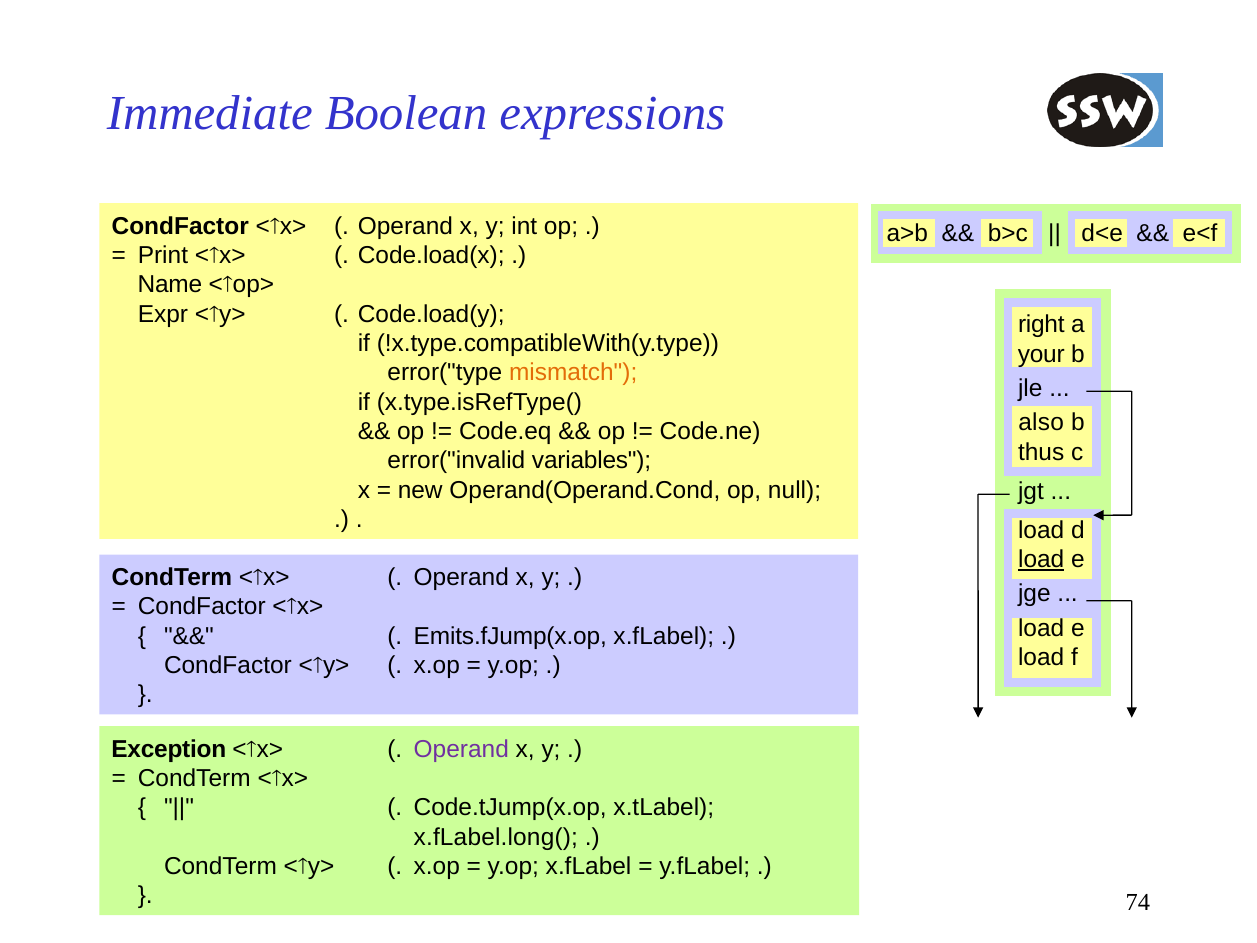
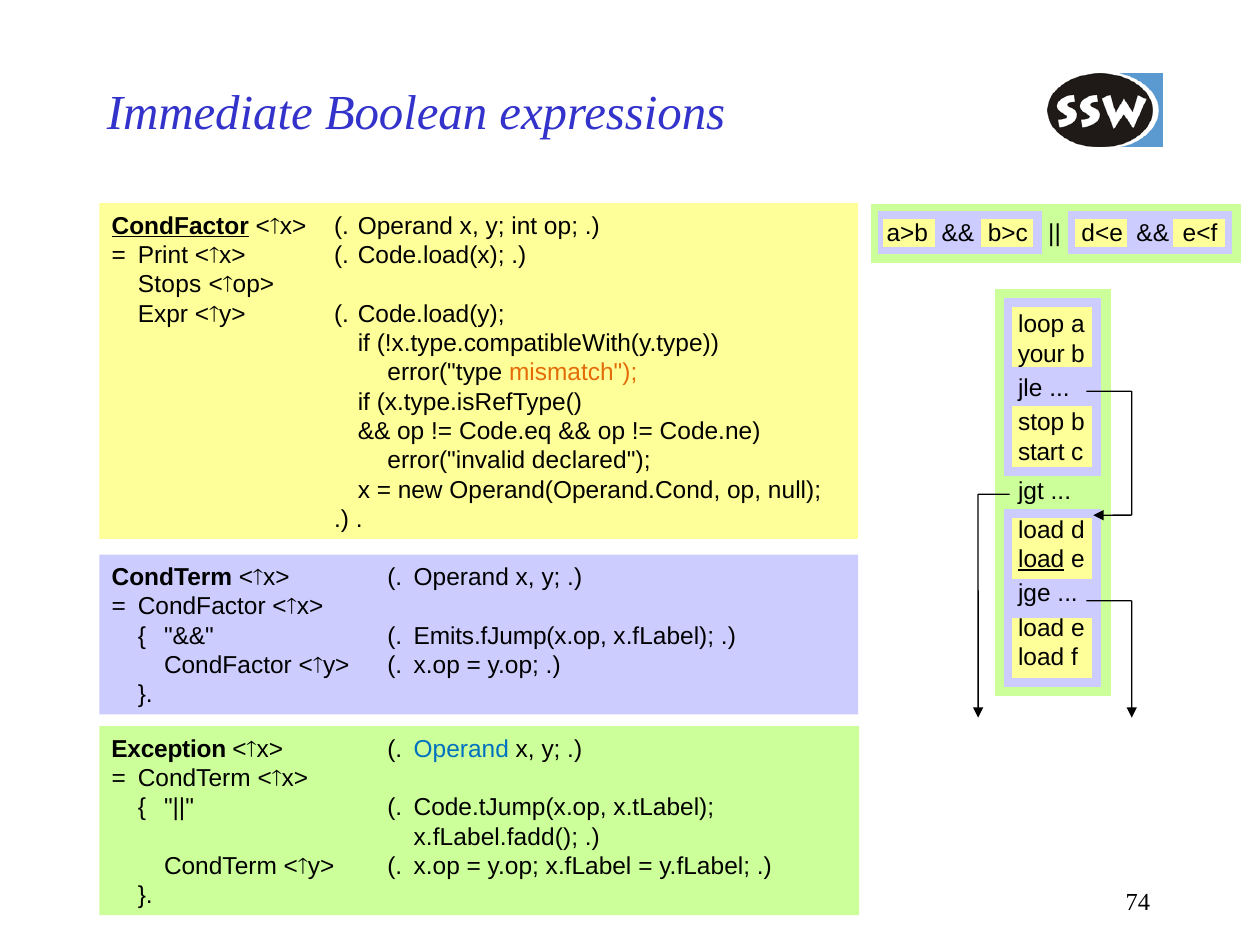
CondFactor underline: none -> present (180, 226)
Name: Name -> Stops (170, 285)
right: right -> loop (1041, 325)
also: also -> stop (1041, 422)
thus: thus -> start (1041, 452)
variables: variables -> declared (591, 461)
Operand colour: purple -> blue (461, 749)
x.fLabel.long(: x.fLabel.long( -> x.fLabel.fadd( (496, 837)
